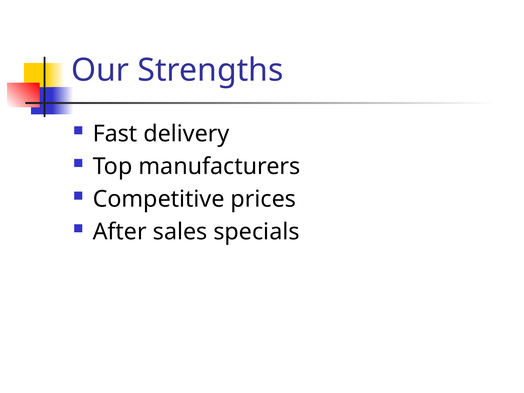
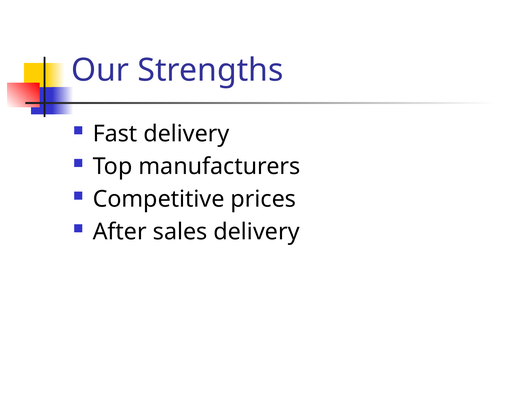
sales specials: specials -> delivery (257, 232)
